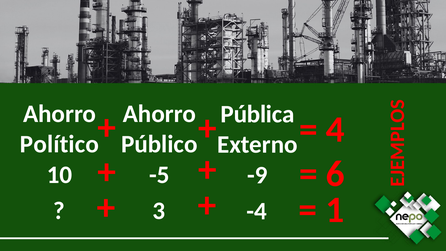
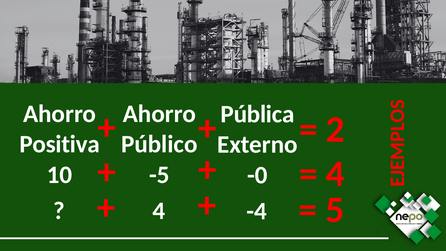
Político: Político -> Positiva (60, 144)
4: 4 -> 2 (335, 129)
-9: -9 -> -0 (257, 175)
6: 6 -> 4 (335, 174)
3: 3 -> 4 (159, 211)
1: 1 -> 5 (335, 210)
